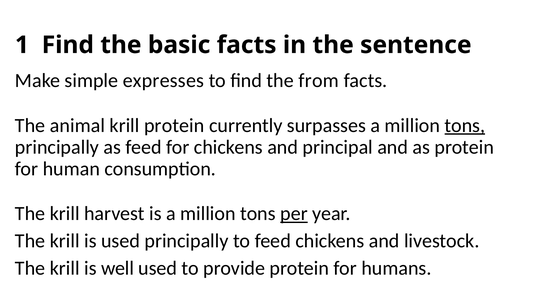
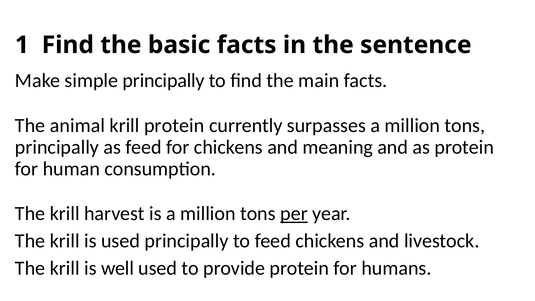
simple expresses: expresses -> principally (164, 81)
from: from -> main (319, 81)
tons underline: present -> none (465, 125)
principal: principal -> meaning (338, 147)
